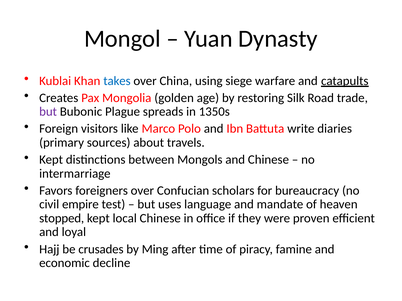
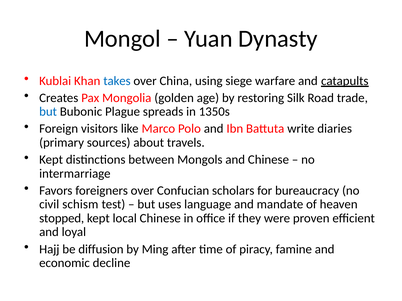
but colour: purple -> blue (48, 112)
empire: empire -> schism (80, 205)
crusades: crusades -> diffusion (101, 250)
